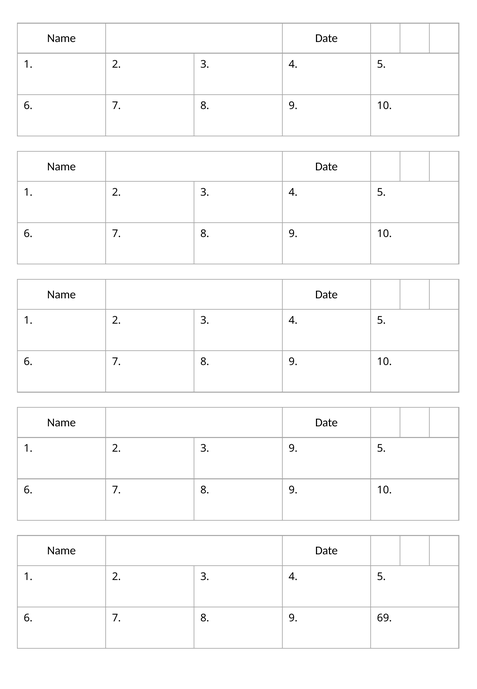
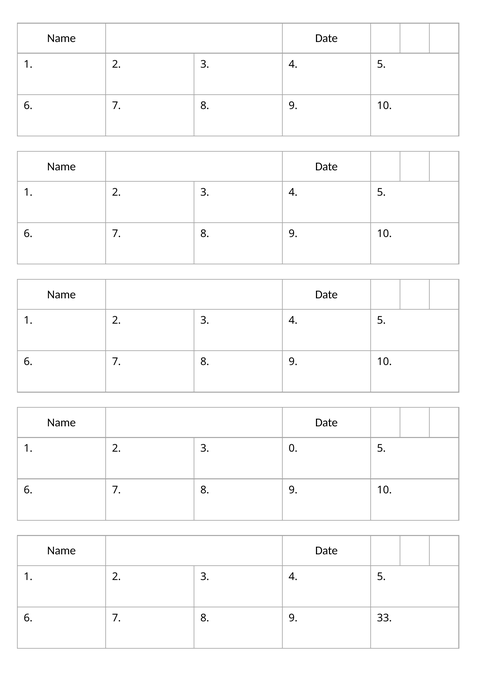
3 9: 9 -> 0 (293, 448)
69: 69 -> 33 (384, 618)
